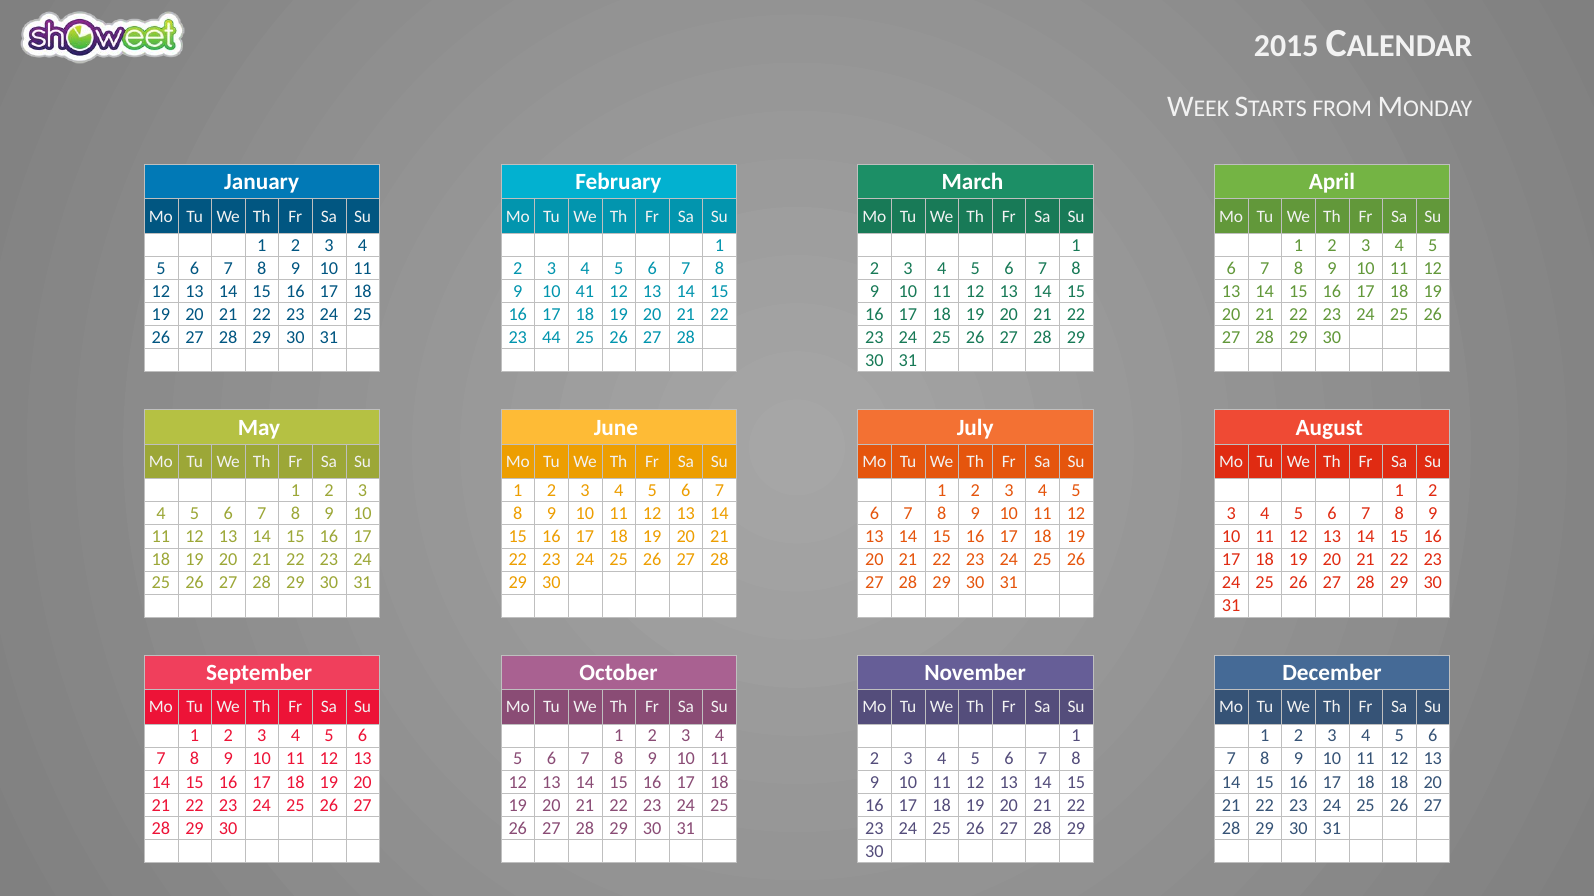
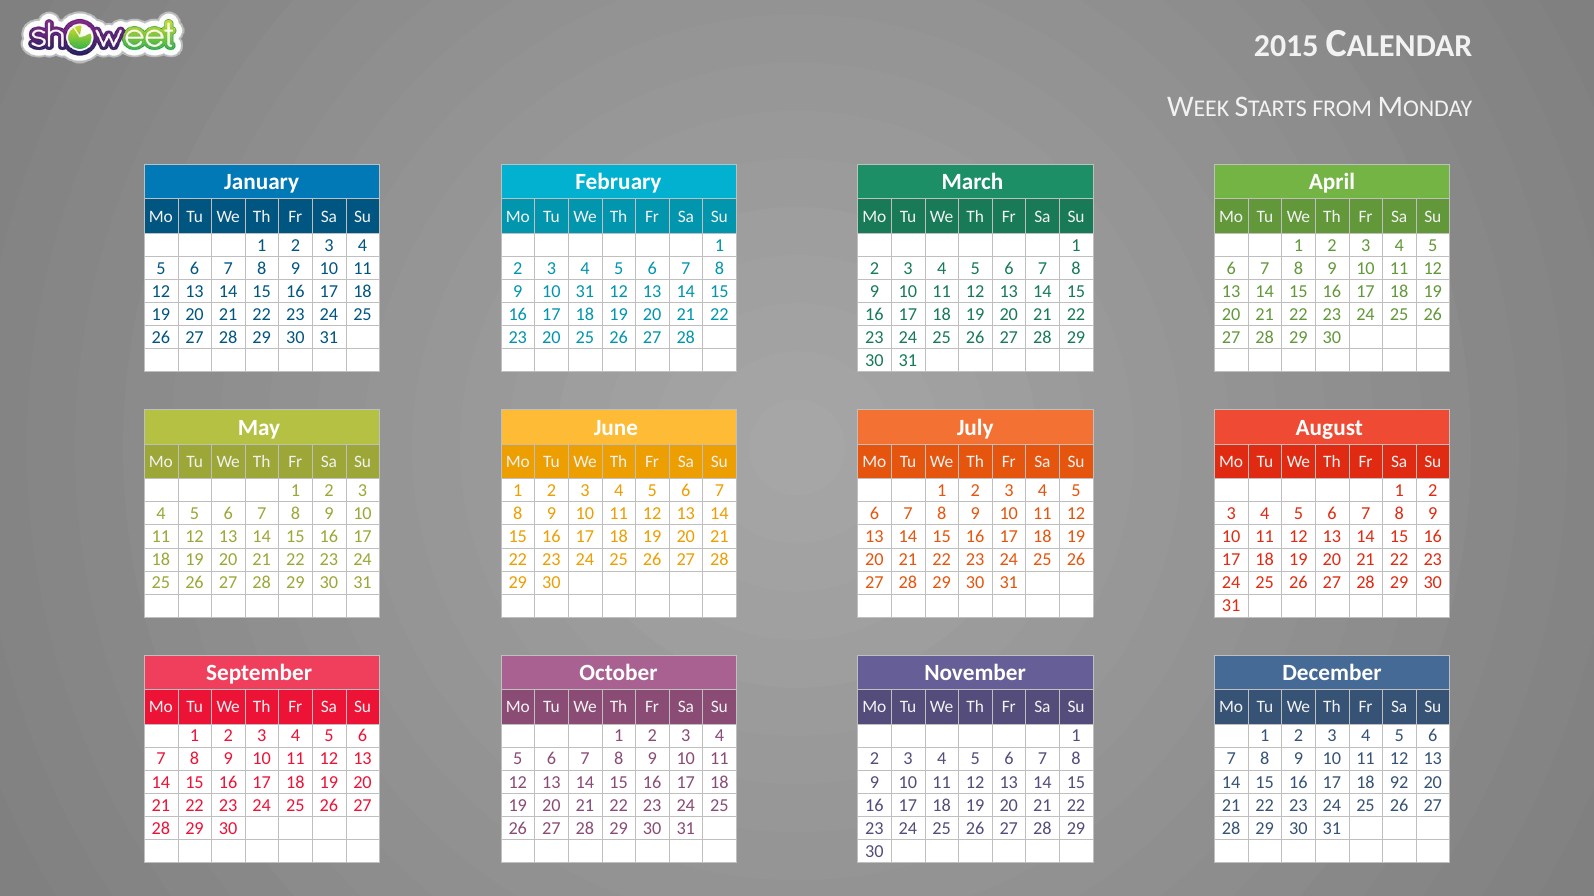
10 41: 41 -> 31 (585, 291)
23 44: 44 -> 20 (551, 338)
18 18: 18 -> 92 (1399, 783)
